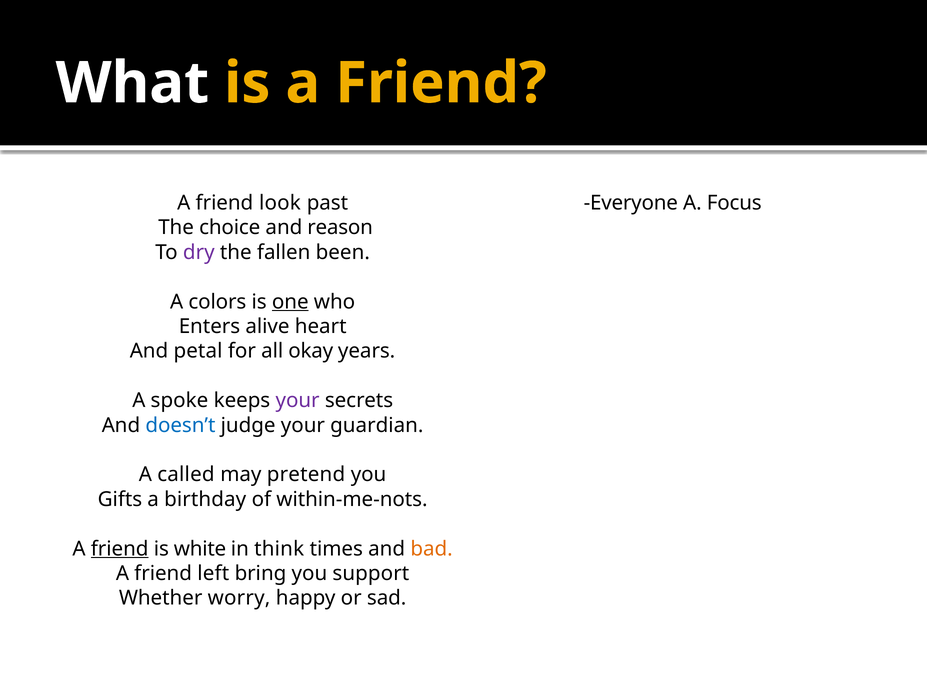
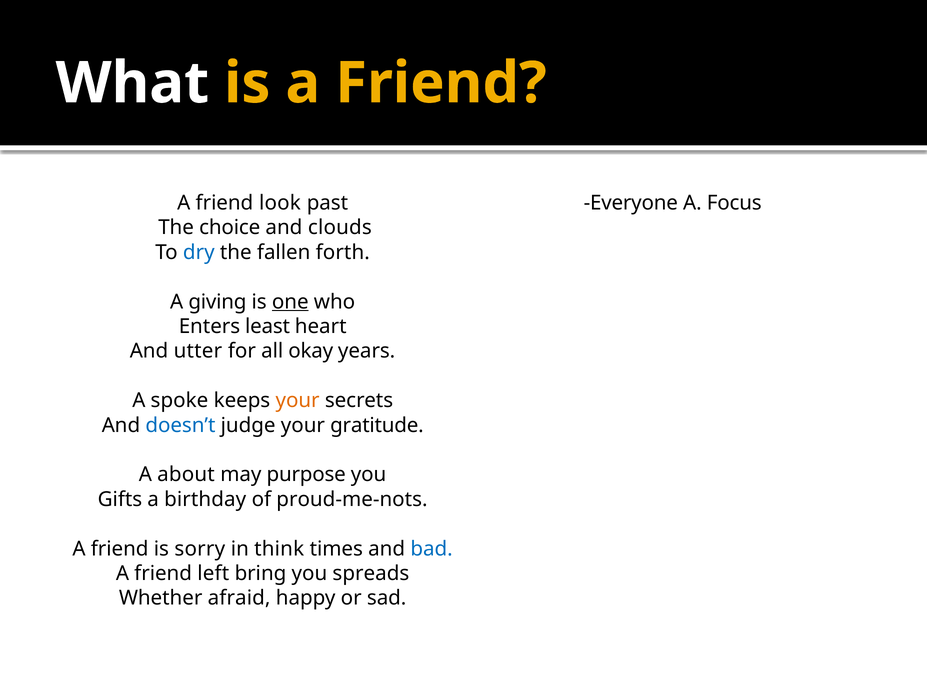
reason: reason -> clouds (340, 228)
dry colour: purple -> blue (199, 252)
been: been -> forth (343, 252)
colors: colors -> giving (217, 302)
alive: alive -> least (268, 327)
petal: petal -> utter (198, 351)
your colour: purple -> orange (298, 401)
guardian: guardian -> gratitude (377, 425)
called: called -> about (186, 475)
pretend: pretend -> purpose (306, 475)
within-me-nots: within-me-nots -> proud-me-nots (352, 500)
friend underline: present -> none (120, 549)
white: white -> sorry (200, 549)
bad colour: orange -> blue (432, 549)
support: support -> spreads (371, 574)
worry: worry -> afraid (239, 598)
